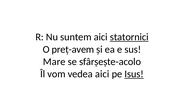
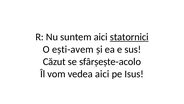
preț-avem: preț-avem -> ești-avem (73, 49)
Mare: Mare -> Căzut (54, 61)
Isus underline: present -> none (134, 74)
